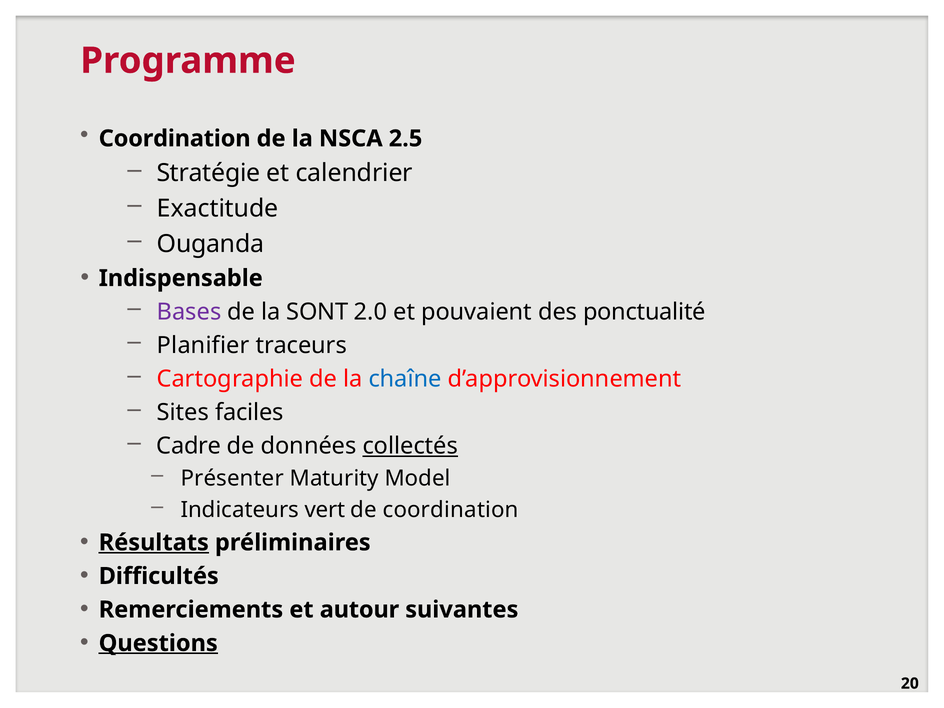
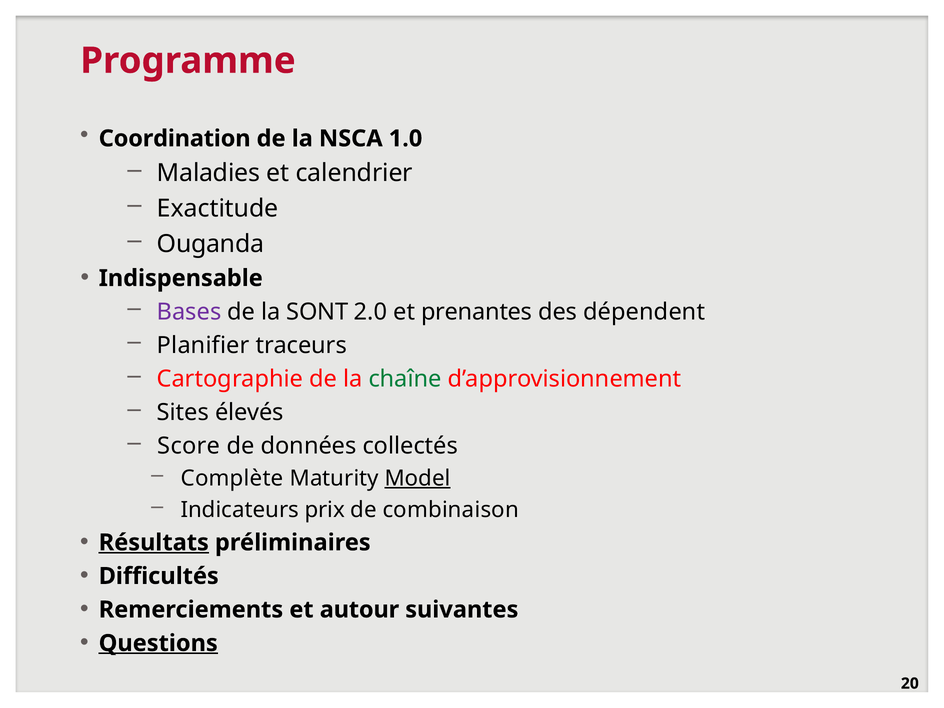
2.5: 2.5 -> 1.0 (405, 139)
Stratégie: Stratégie -> Maladies (208, 173)
pouvaient: pouvaient -> prenantes (477, 312)
ponctualité: ponctualité -> dépendent (644, 312)
chaîne colour: blue -> green (405, 379)
faciles: faciles -> élevés (249, 412)
Cadre: Cadre -> Score (189, 446)
collectés underline: present -> none (410, 446)
Présenter: Présenter -> Complète (232, 478)
Model underline: none -> present (417, 478)
vert: vert -> prix (325, 510)
de coordination: coordination -> combinaison (451, 510)
